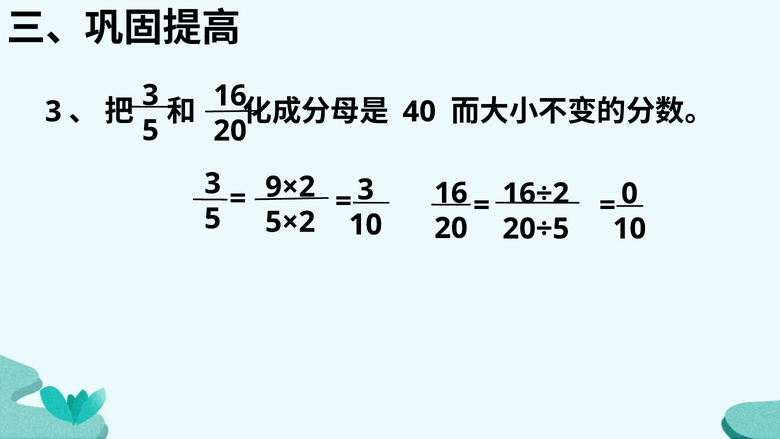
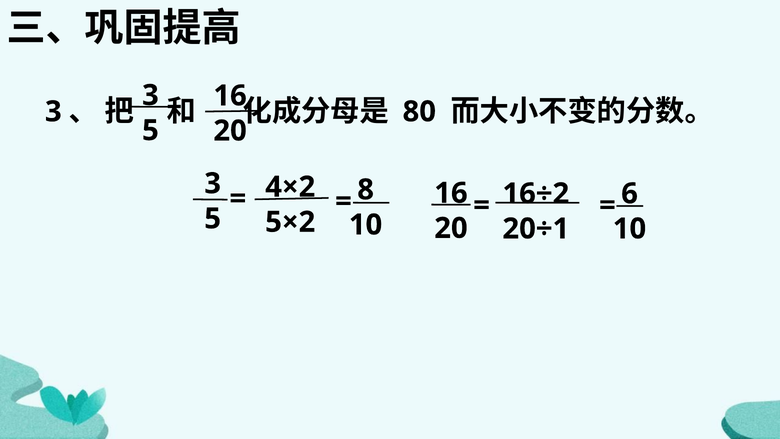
40: 40 -> 80 (419, 112)
9×2: 9×2 -> 4×2 (290, 187)
3: 3 -> 8 (366, 190)
0: 0 -> 6 (630, 194)
20÷5: 20÷5 -> 20÷1 (536, 229)
